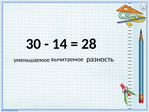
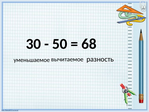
14: 14 -> 50 (60, 44)
28: 28 -> 68 (89, 44)
